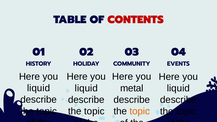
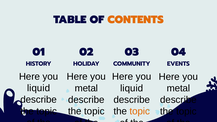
CONTENTS colour: red -> orange (136, 20)
liquid: liquid -> metal (86, 88)
metal: metal -> liquid (132, 88)
liquid: liquid -> metal (178, 88)
